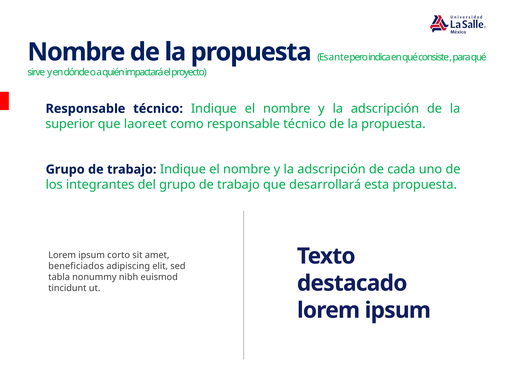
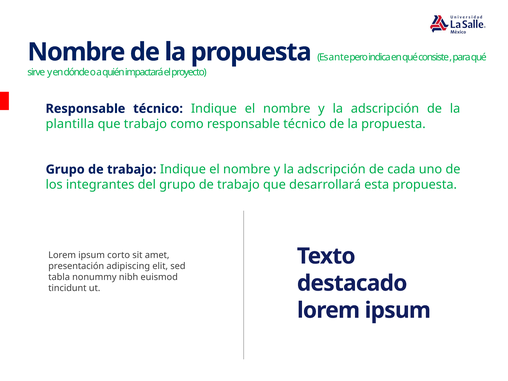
superior: superior -> plantilla (70, 124)
que laoreet: laoreet -> trabajo (145, 124)
beneficiados: beneficiados -> presentación (76, 266)
